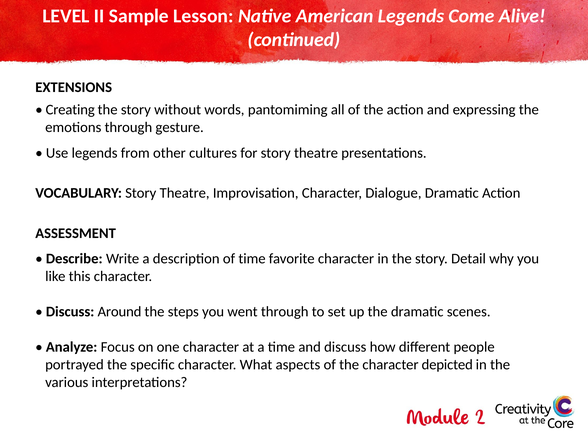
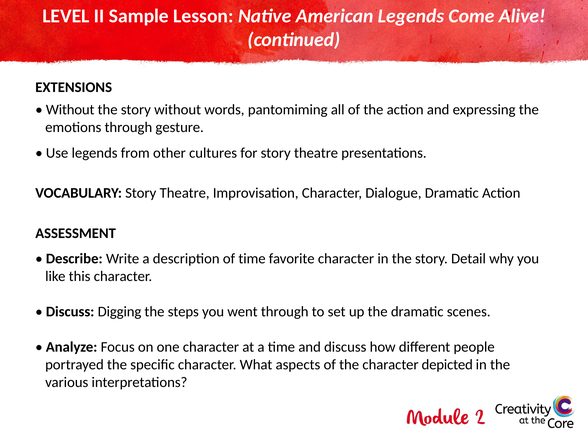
Creating: Creating -> Without (70, 110)
Around: Around -> Digging (120, 312)
